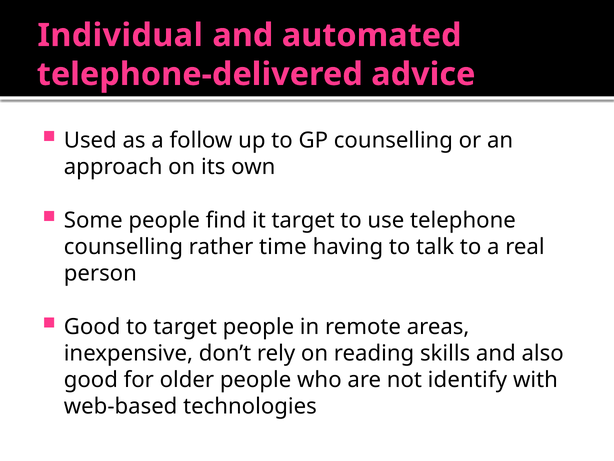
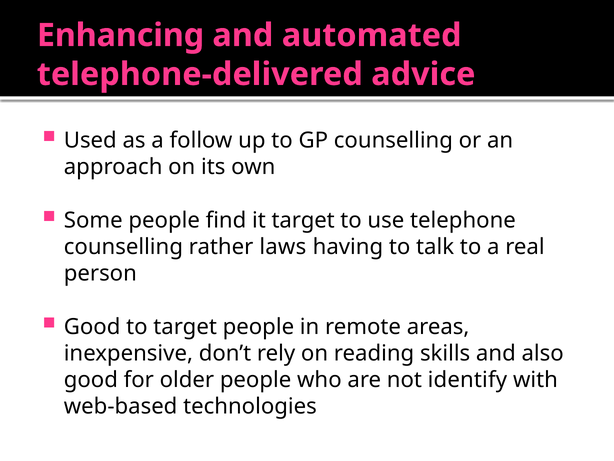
Individual: Individual -> Enhancing (120, 35)
time: time -> laws (283, 247)
